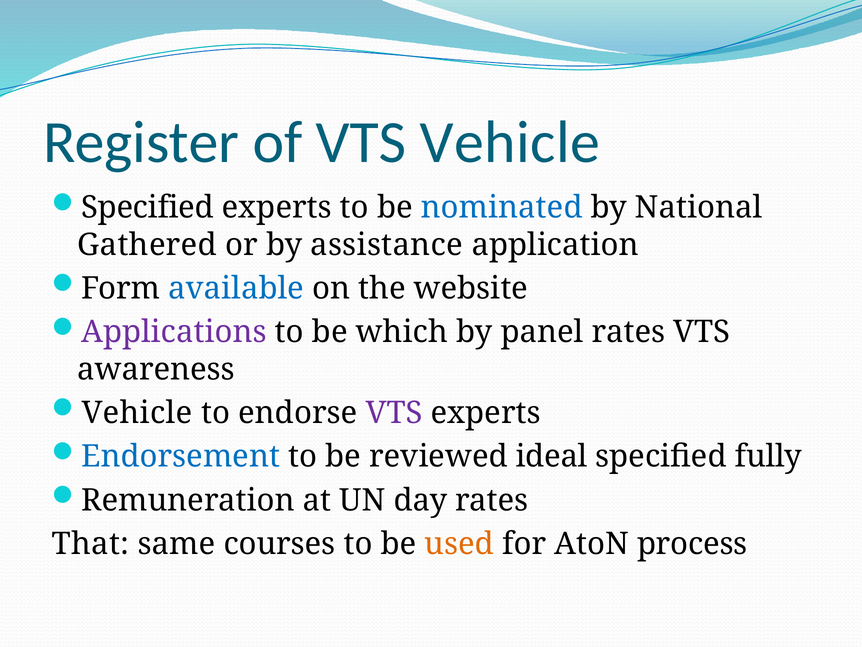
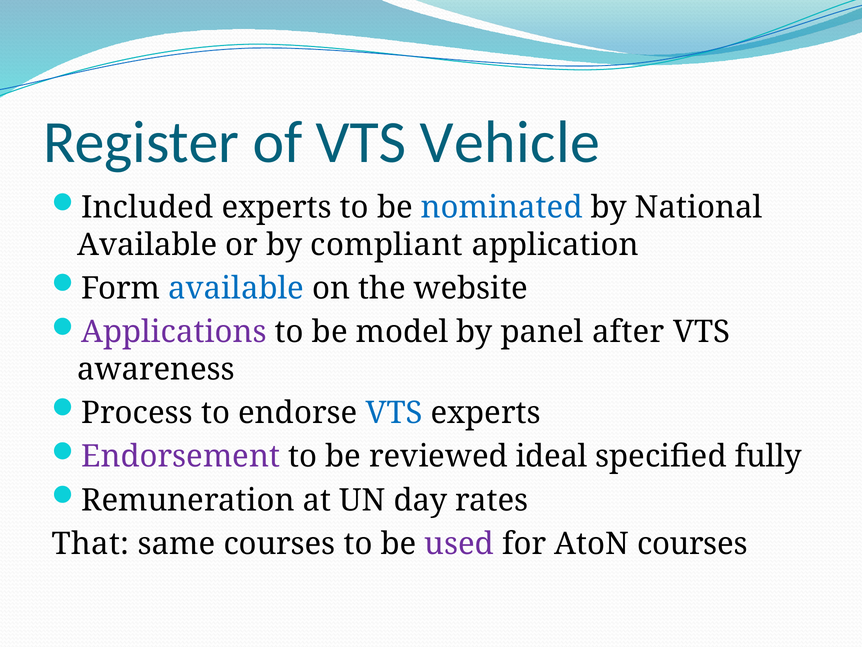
Specified: Specified -> Included (147, 208)
Gathered: Gathered -> Available (147, 245)
assistance: assistance -> compliant (387, 245)
which: which -> model (402, 332)
panel rates: rates -> after (628, 332)
Vehicle: Vehicle -> Process (137, 413)
VTS colour: purple -> blue (394, 413)
Endorsement colour: blue -> purple (181, 456)
used colour: orange -> purple (459, 543)
AtoN process: process -> courses (692, 543)
